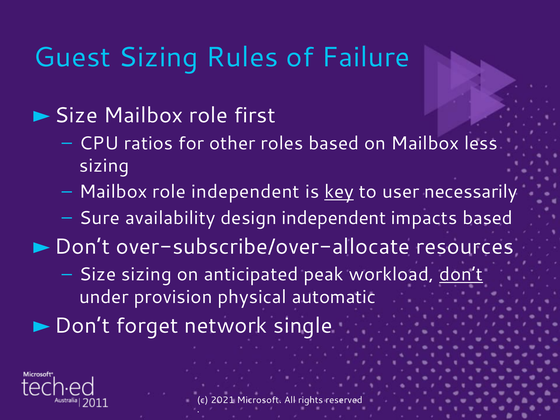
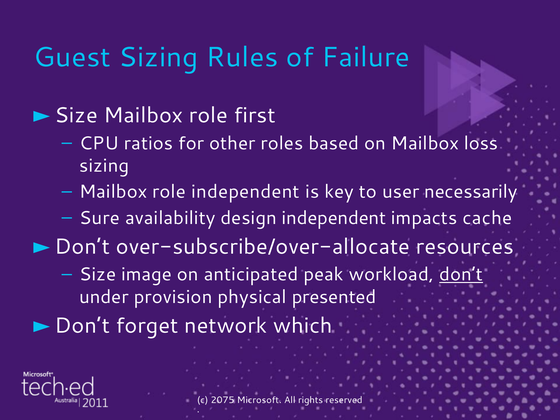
less: less -> loss (481, 143)
key underline: present -> none (339, 192)
impacts based: based -> cache (487, 218)
Size sizing: sizing -> image (147, 274)
automatic: automatic -> presented (334, 297)
single: single -> which (303, 326)
2021: 2021 -> 2075 (223, 400)
